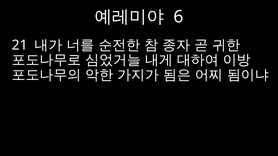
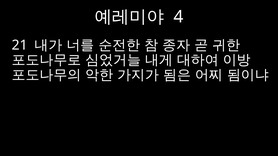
6: 6 -> 4 (178, 17)
